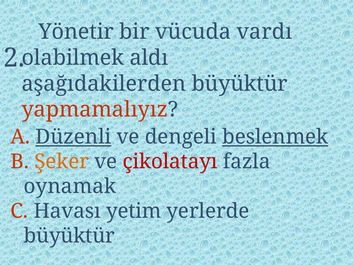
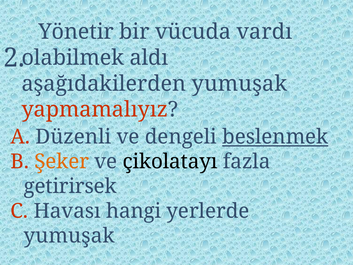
aşağıdakilerden büyüktür: büyüktür -> yumuşak (239, 84)
Düzenli underline: present -> none (73, 137)
çikolatayı colour: red -> black (170, 161)
oynamak: oynamak -> getirirsek (70, 186)
yetim: yetim -> hangi (134, 211)
büyüktür: büyüktür -> yumuşak (69, 236)
